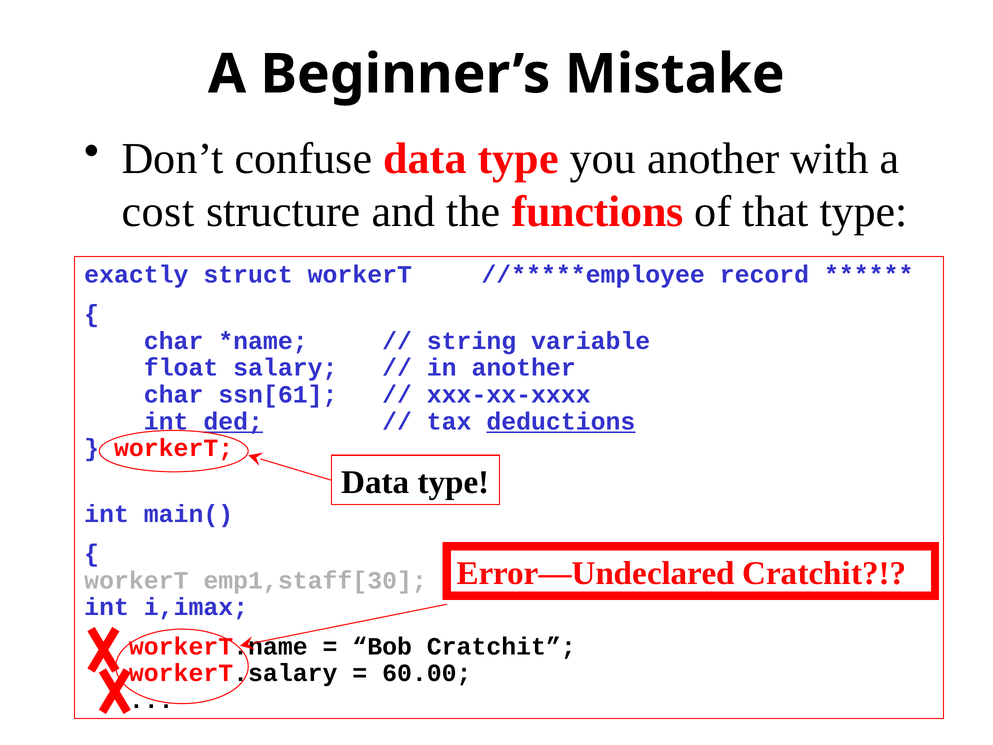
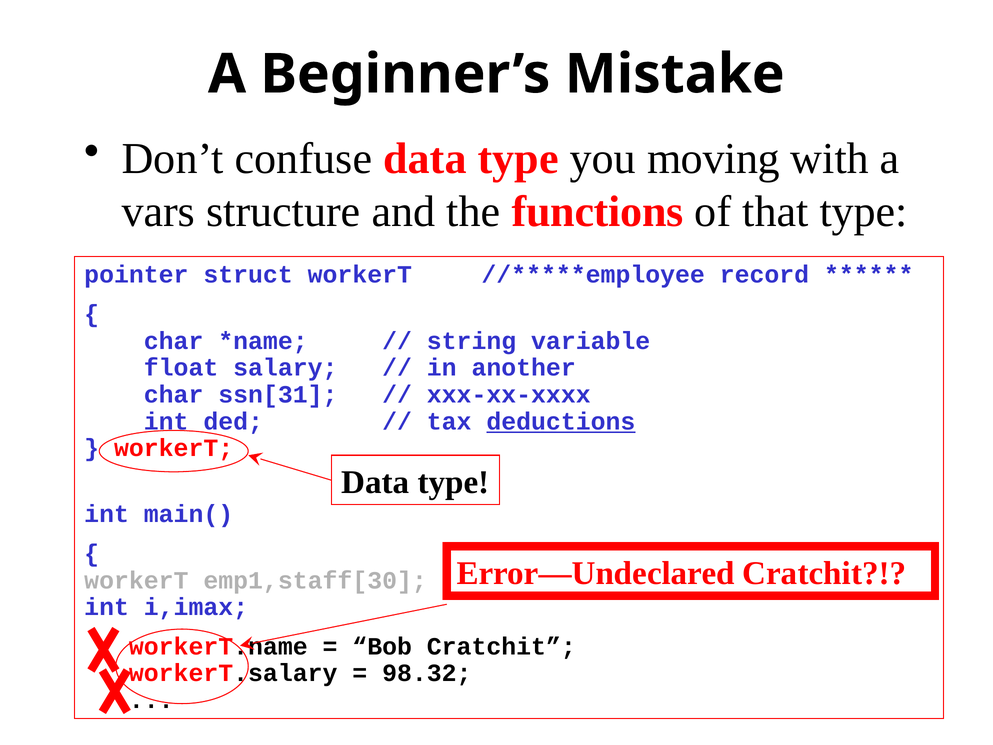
you another: another -> moving (713, 159)
cost: cost -> vars (158, 212)
exactly: exactly -> pointer (136, 275)
ssn[61: ssn[61 -> ssn[31 (278, 394)
ded underline: present -> none (233, 421)
60.00: 60.00 -> 98.32 (427, 673)
